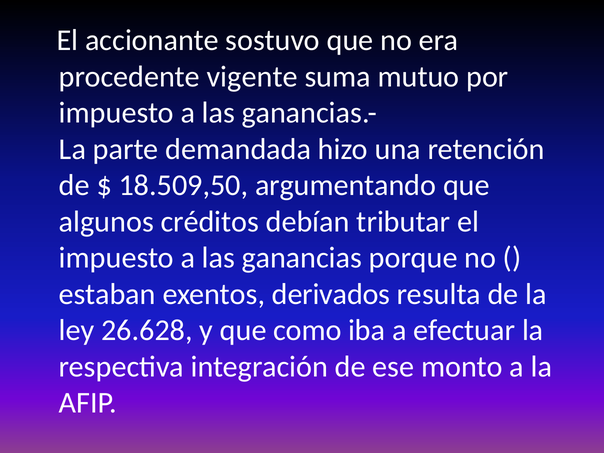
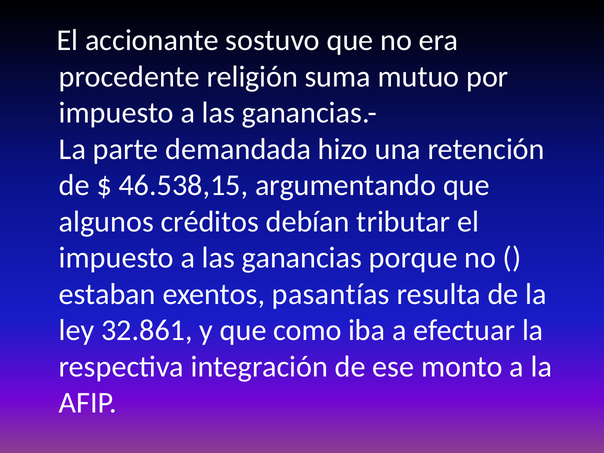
vigente: vigente -> religión (252, 77)
18.509,50: 18.509,50 -> 46.538,15 (183, 185)
derivados: derivados -> pasantías (331, 294)
26.628: 26.628 -> 32.861 (147, 330)
